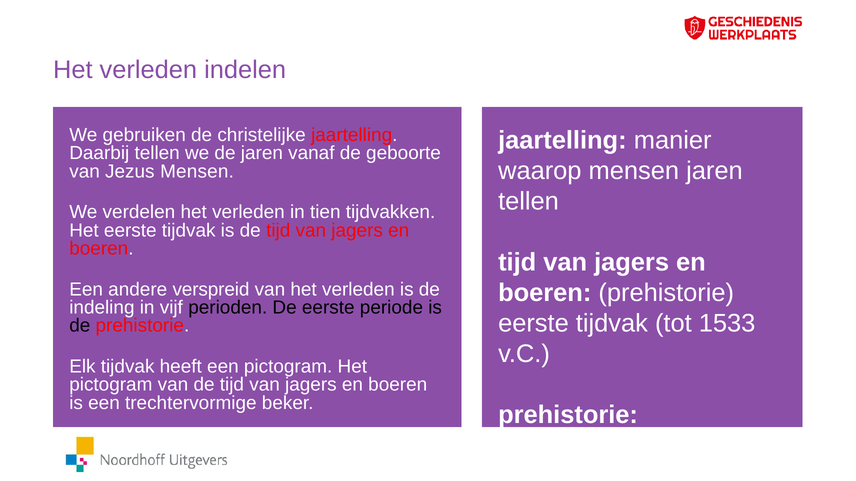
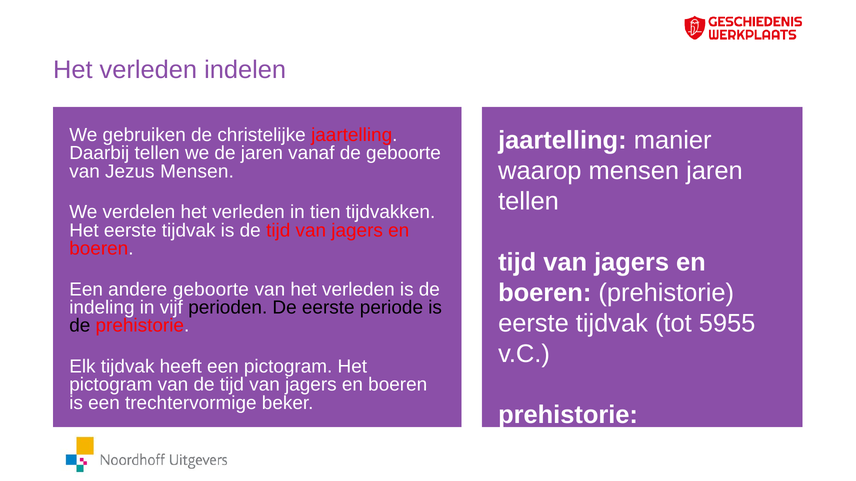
andere verspreid: verspreid -> geboorte (211, 290)
1533: 1533 -> 5955 (727, 324)
